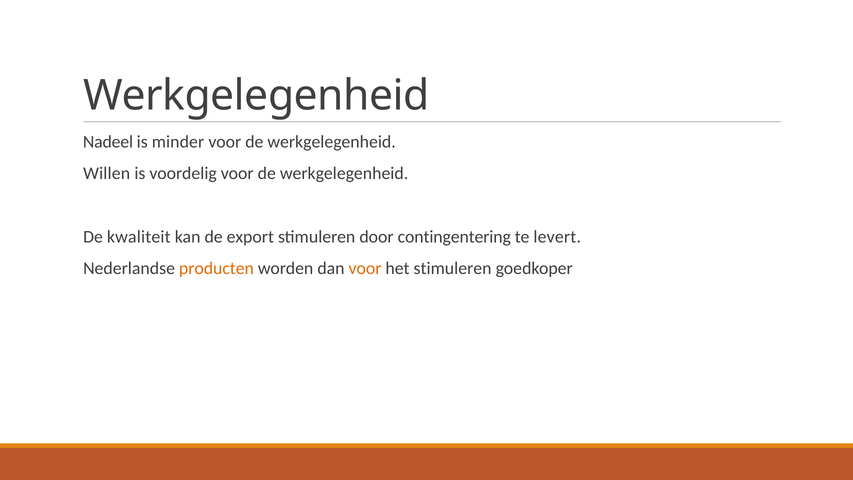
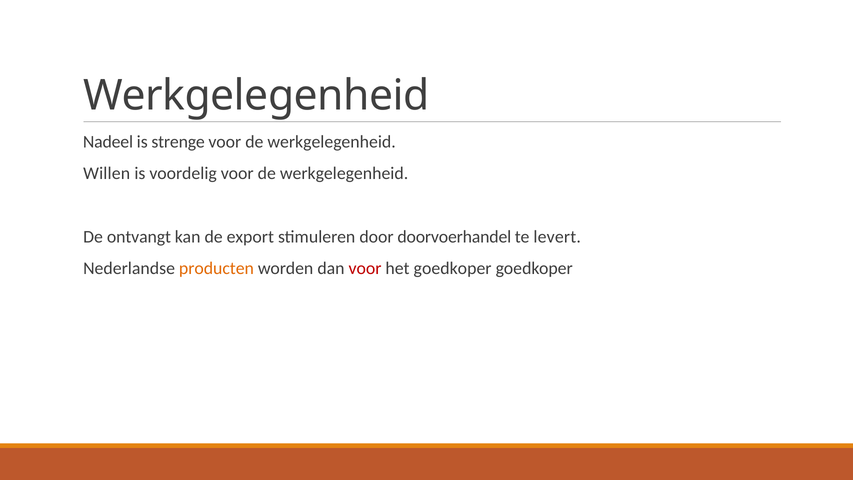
minder: minder -> strenge (178, 142)
kwaliteit: kwaliteit -> ontvangt (139, 237)
contingentering: contingentering -> doorvoerhandel (454, 237)
voor colour: orange -> red (365, 268)
het stimuleren: stimuleren -> goedkoper (453, 268)
